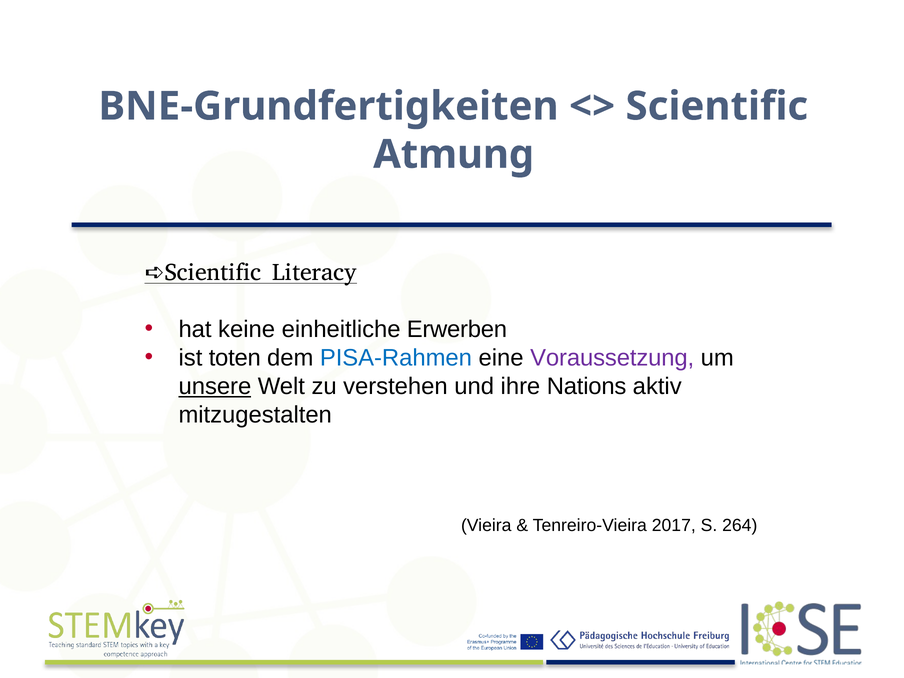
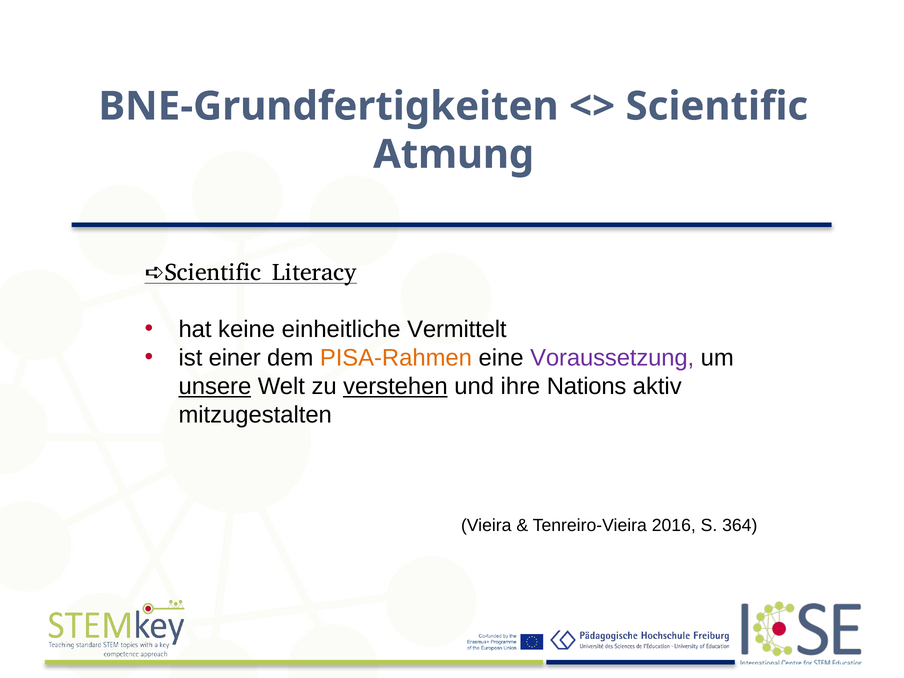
Erwerben: Erwerben -> Vermittelt (457, 329)
toten: toten -> einer (235, 358)
PISA-Rahmen colour: blue -> orange (396, 358)
verstehen underline: none -> present (395, 387)
2017: 2017 -> 2016 (674, 525)
264: 264 -> 364 (740, 525)
